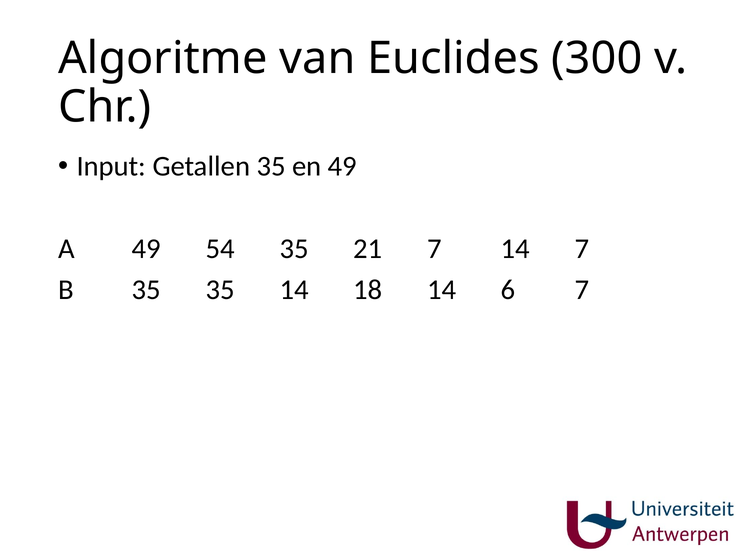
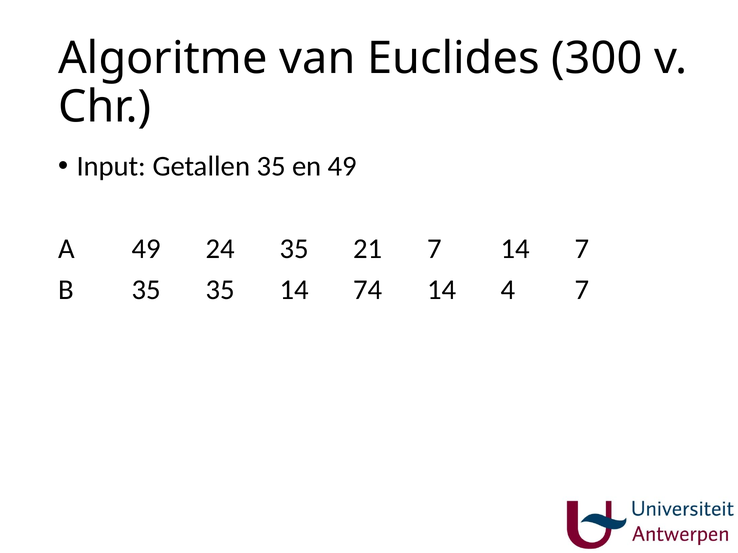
54: 54 -> 24 (220, 249)
18: 18 -> 74 (368, 290)
6: 6 -> 4 (508, 290)
